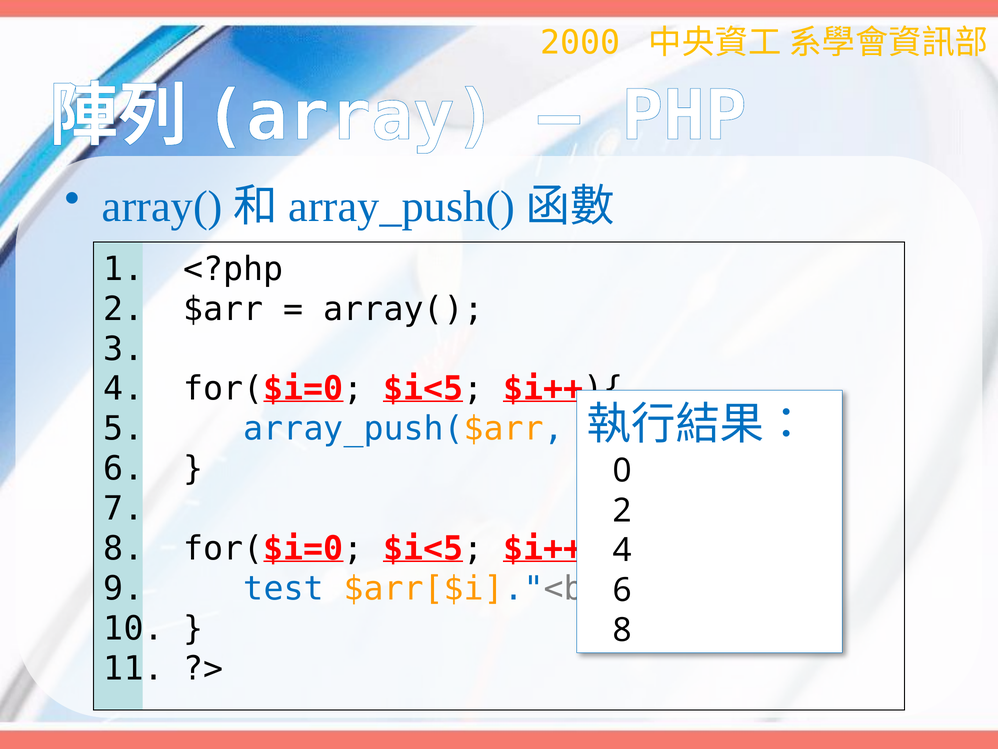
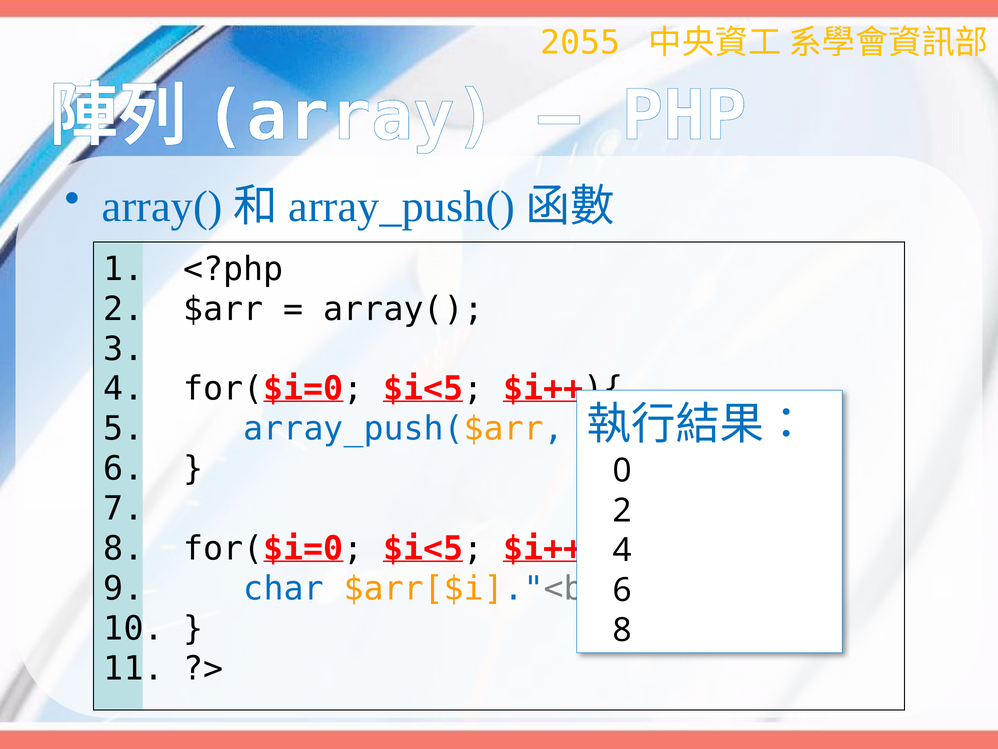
2000: 2000 -> 2055 (580, 43)
test: test -> char (284, 588)
